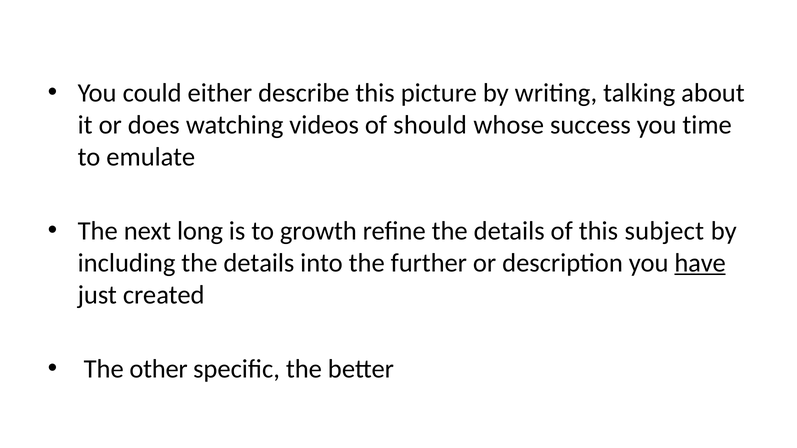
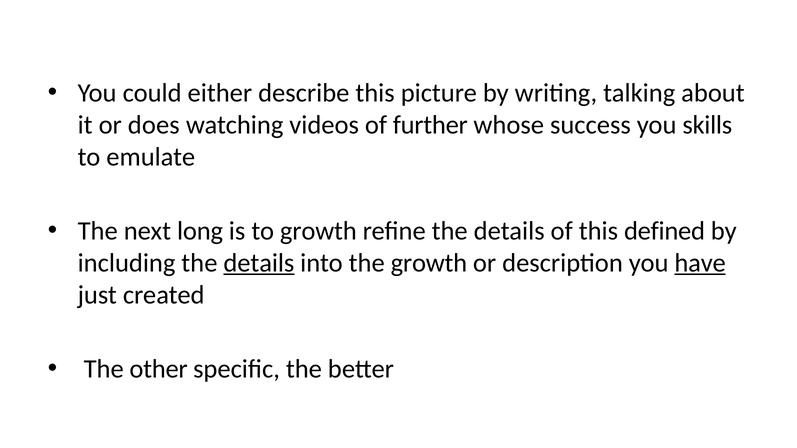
should: should -> further (430, 125)
time: time -> skills (707, 125)
subject: subject -> defined (665, 231)
details underline: none -> present (259, 263)
the further: further -> growth (429, 263)
